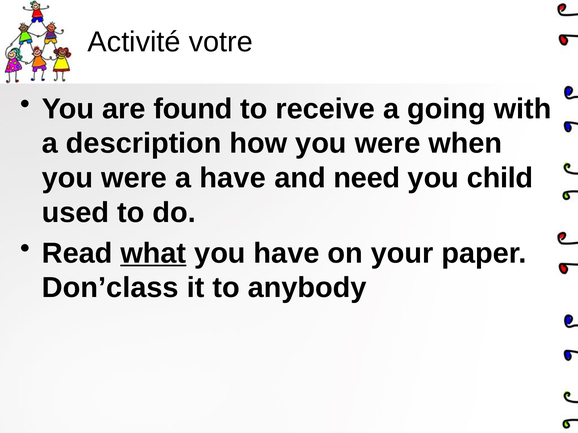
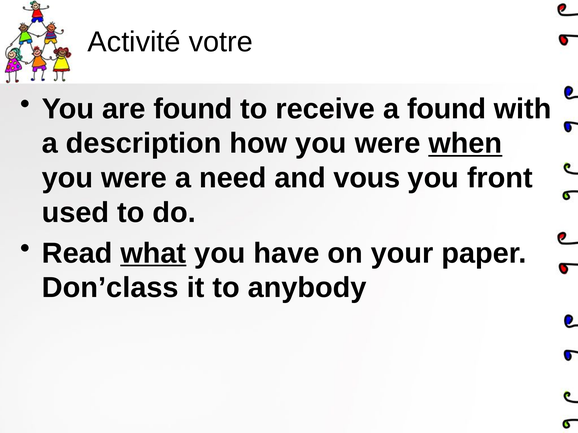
a going: going -> found (447, 109)
when underline: none -> present (465, 144)
a have: have -> need (233, 178)
need: need -> vous (367, 178)
child: child -> front (500, 178)
